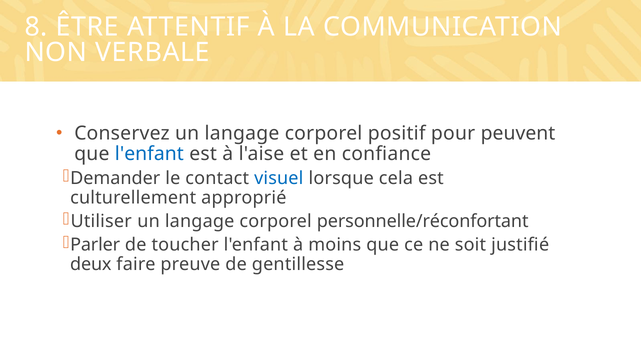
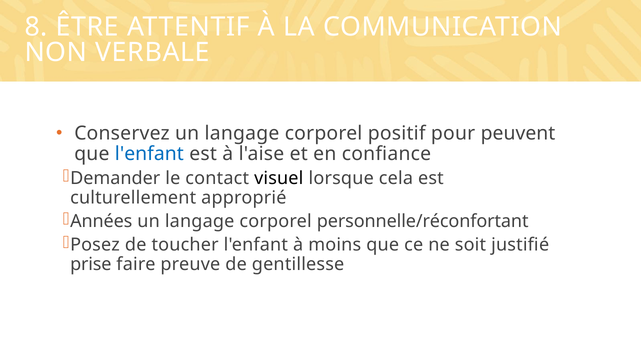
visuel colour: blue -> black (279, 178)
Utiliser: Utiliser -> Années (101, 221)
Parler: Parler -> Posez (95, 245)
deux: deux -> prise (91, 264)
